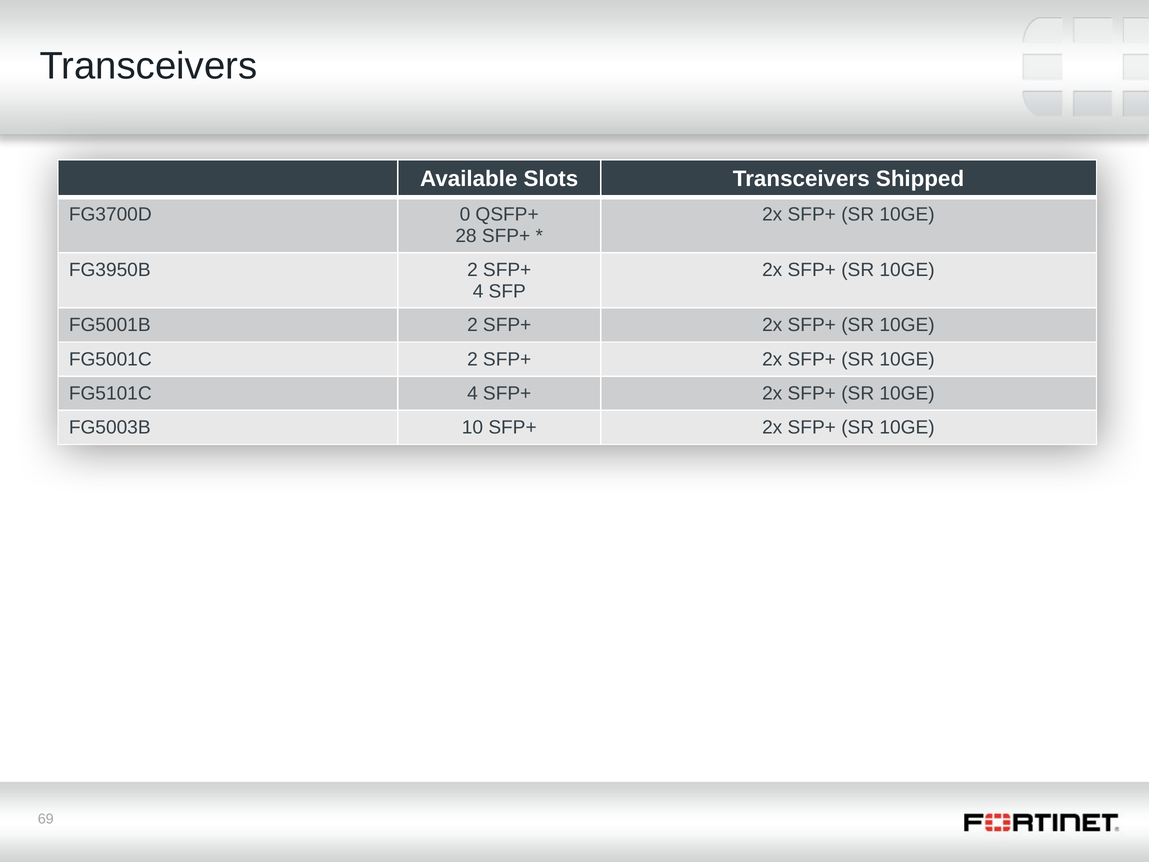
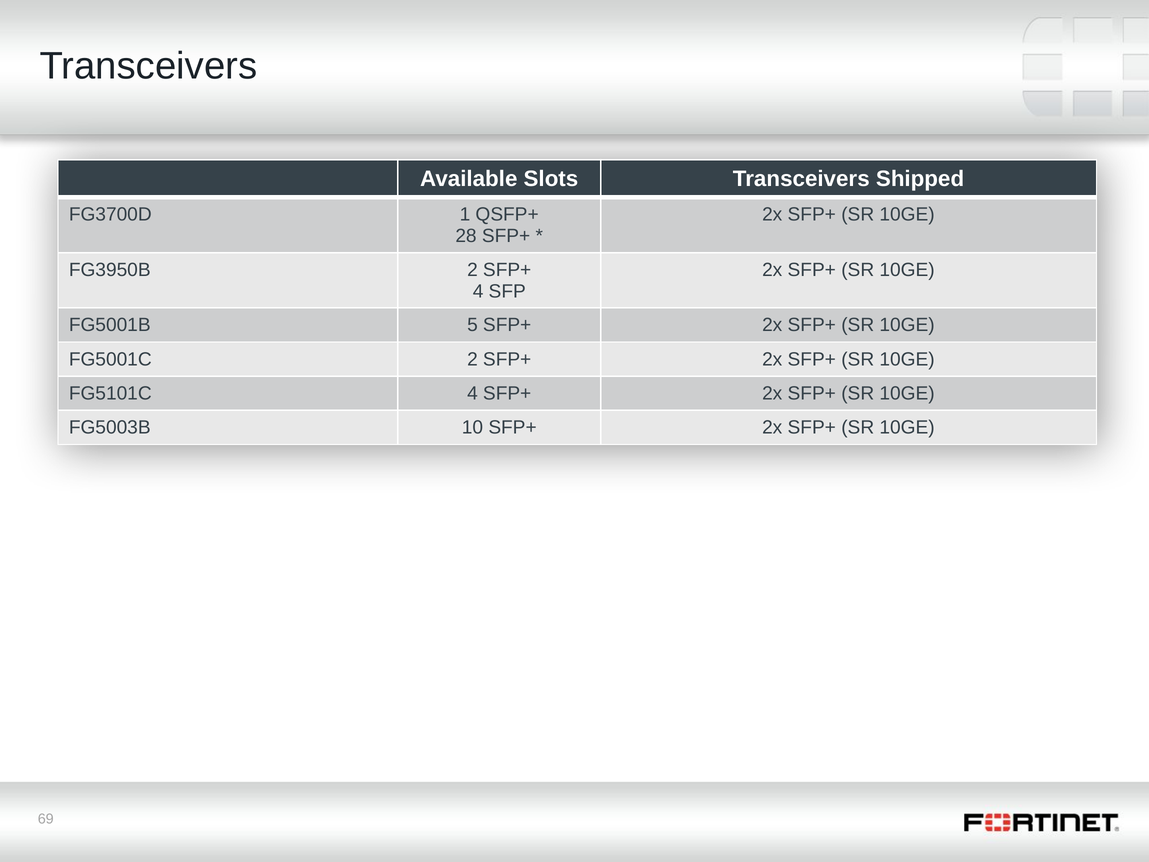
0: 0 -> 1 (465, 215)
FG5001B 2: 2 -> 5 (472, 325)
